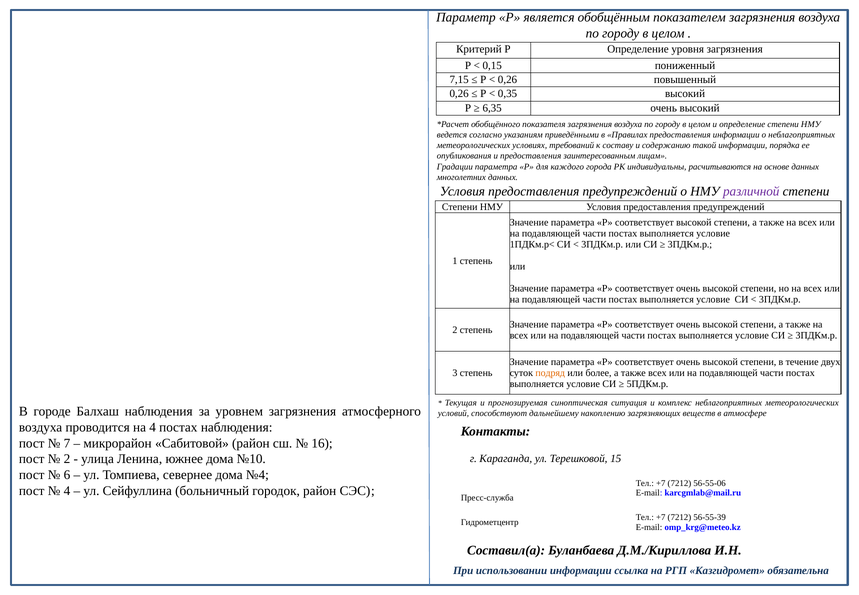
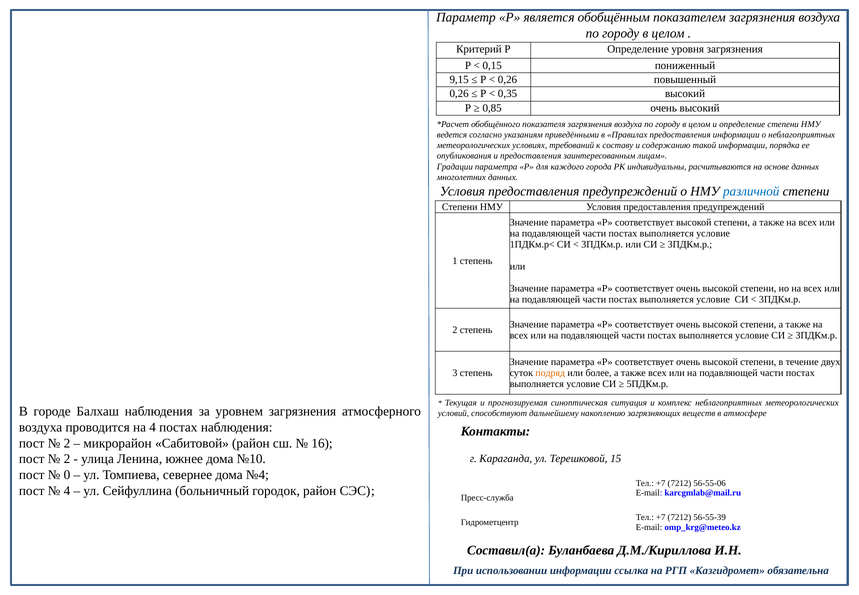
7,15: 7,15 -> 9,15 (459, 80)
6,35: 6,35 -> 0,85 (492, 108)
различной colour: purple -> blue (751, 191)
7: 7 -> 2 (67, 443)
6: 6 -> 0 (67, 475)
